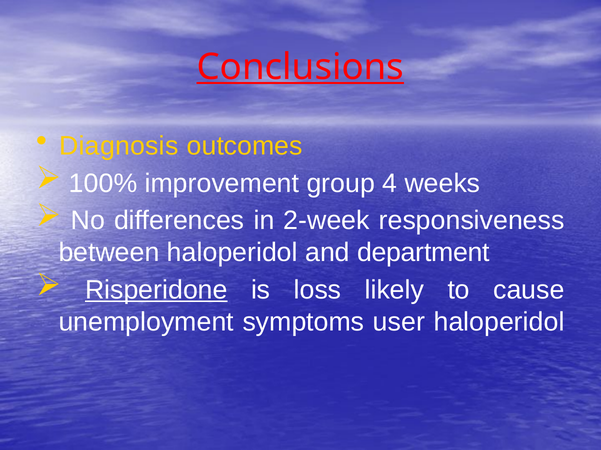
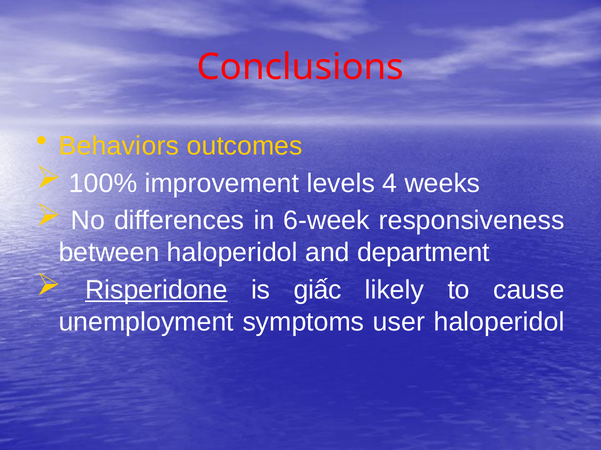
Conclusions underline: present -> none (300, 67)
Diagnosis: Diagnosis -> Behaviors (119, 146)
group: group -> levels (341, 184)
2-week: 2-week -> 6-week (327, 221)
loss: loss -> giấc (318, 290)
